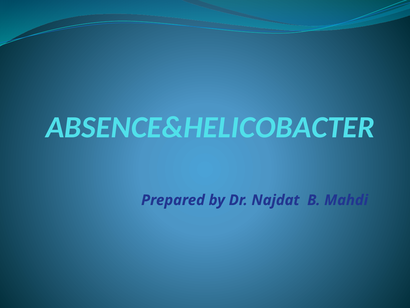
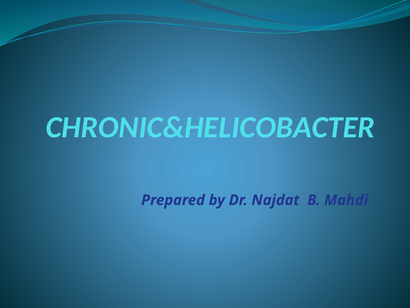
ABSENCE&HELICOBACTER: ABSENCE&HELICOBACTER -> CHRONIC&HELICOBACTER (210, 127)
